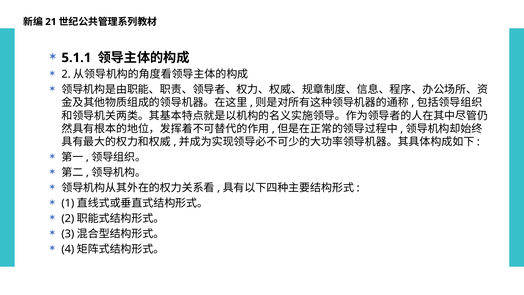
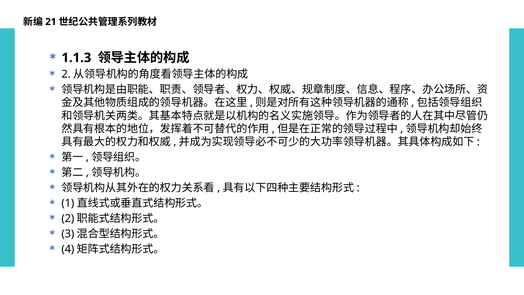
5.1.1: 5.1.1 -> 1.1.3 (76, 58)
